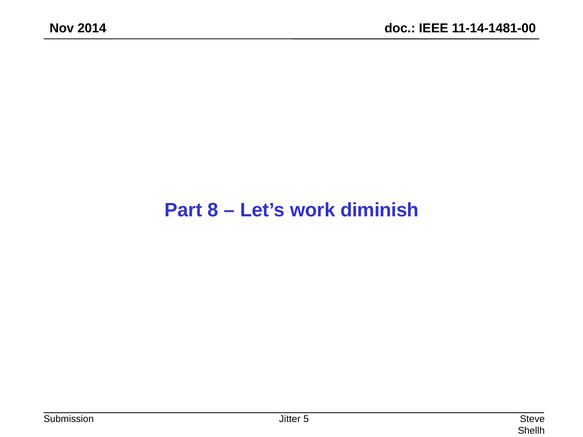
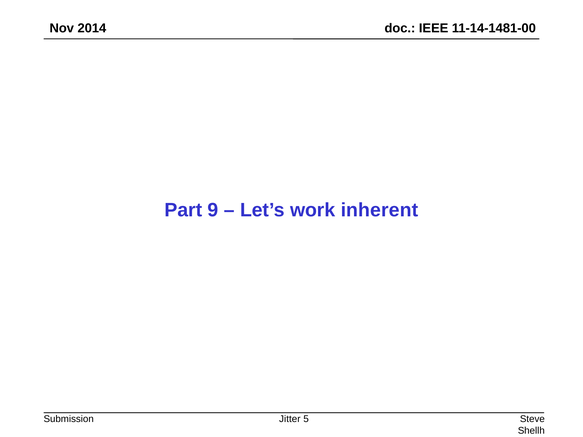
8: 8 -> 9 (213, 210)
diminish: diminish -> inherent (379, 210)
